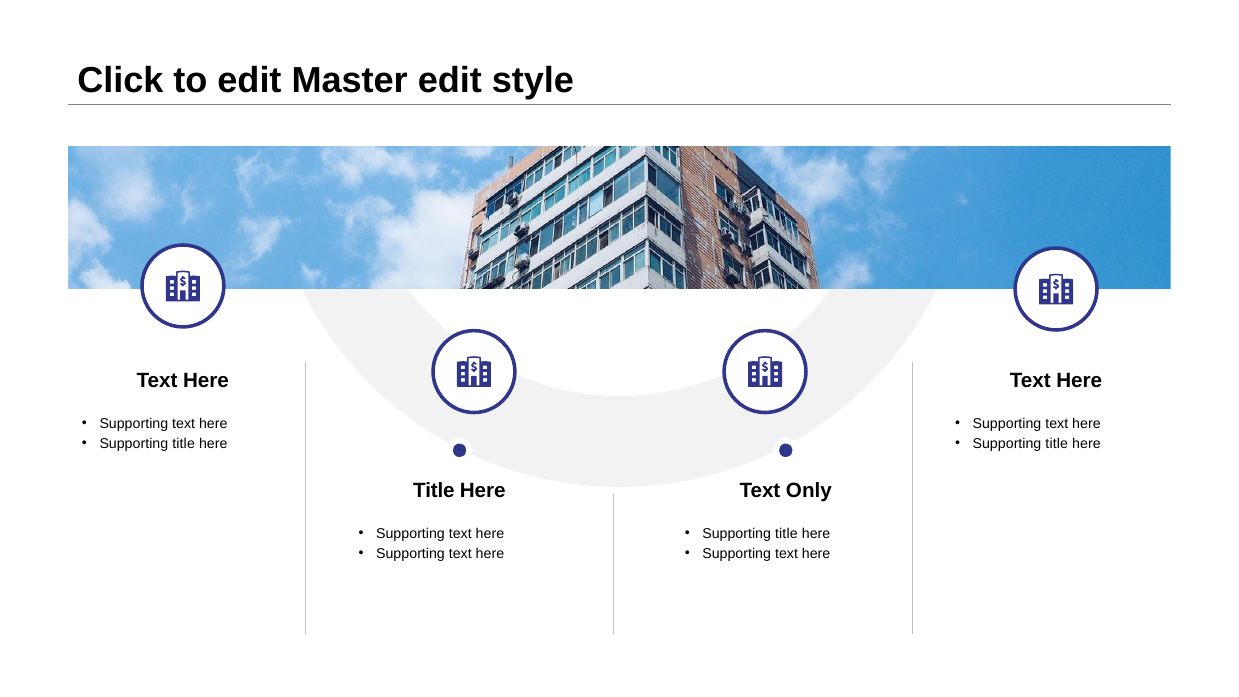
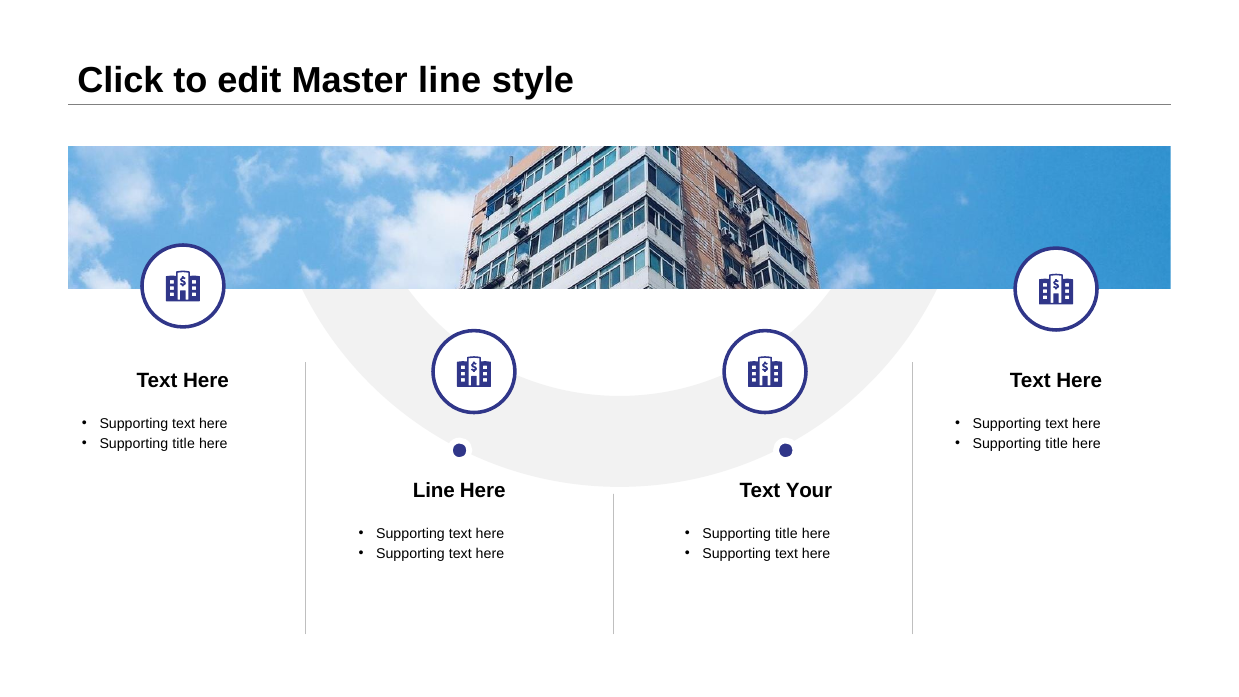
Master edit: edit -> line (450, 80)
Title: Title -> Line (434, 490)
Only: Only -> Your (809, 490)
